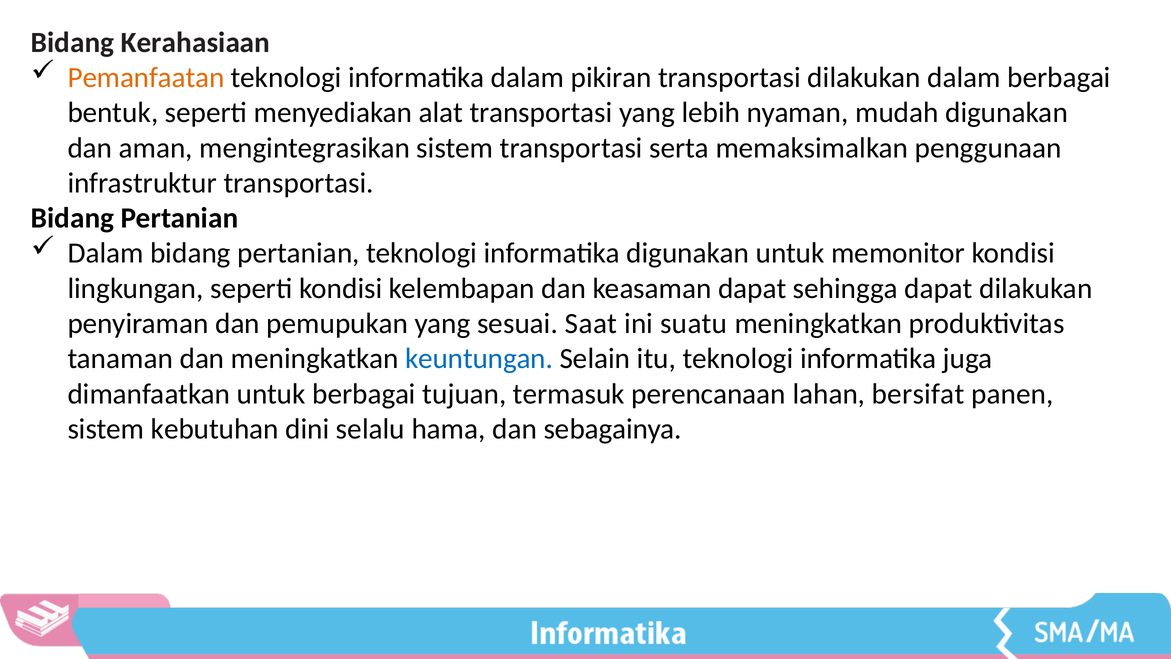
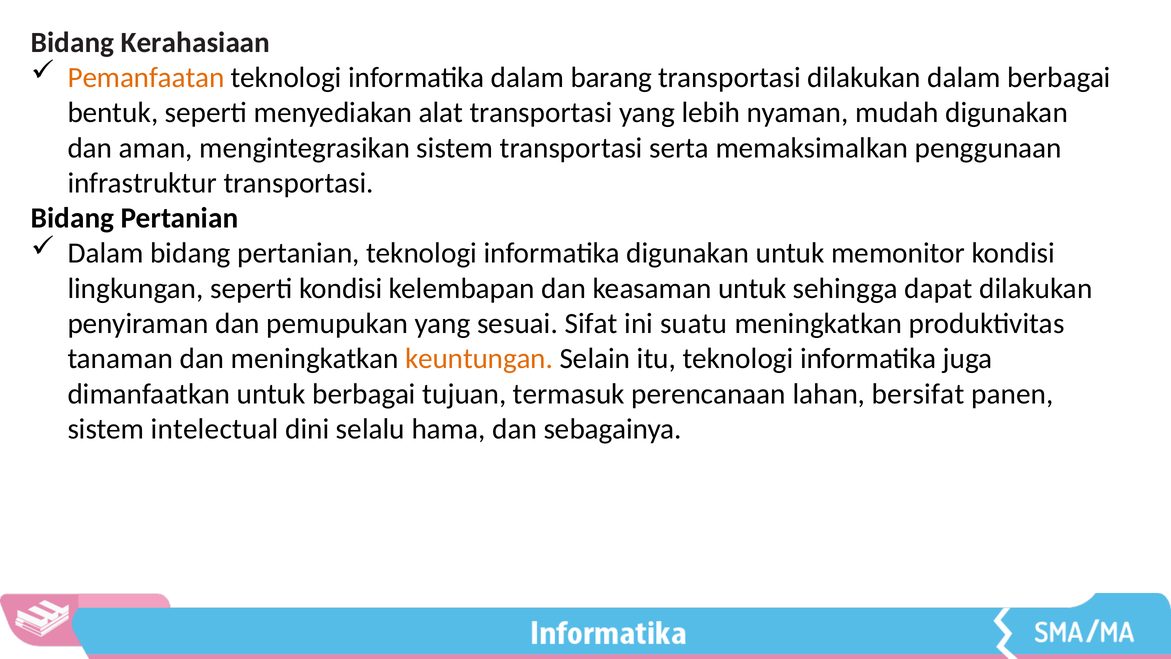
pikiran: pikiran -> barang (611, 78)
keasaman dapat: dapat -> untuk (752, 288)
Saat: Saat -> Sifat (591, 323)
keuntungan colour: blue -> orange (479, 359)
kebutuhan: kebutuhan -> intelectual (215, 429)
